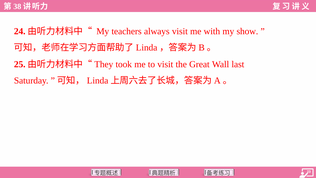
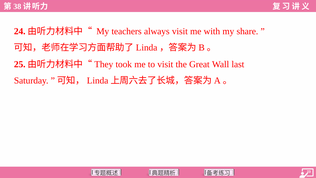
show: show -> share (247, 31)
